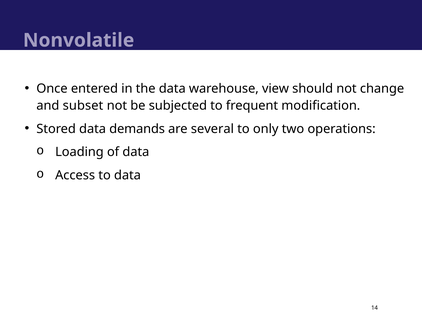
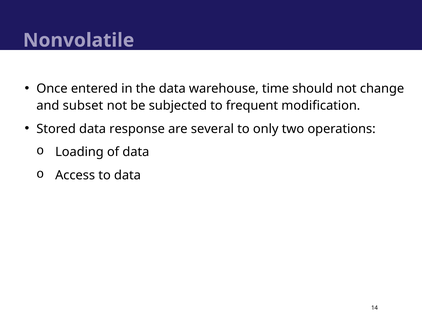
view: view -> time (276, 89)
demands: demands -> response (137, 129)
